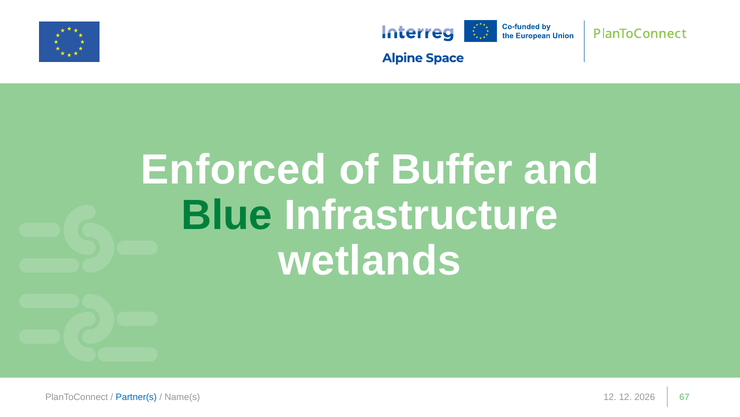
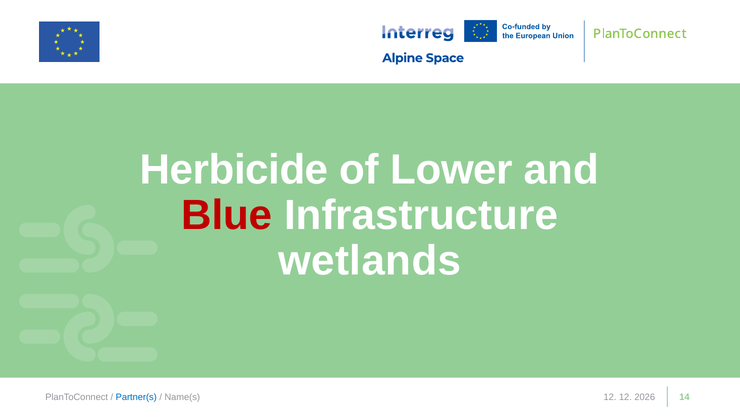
Enforced: Enforced -> Herbicide (234, 169)
Buffer: Buffer -> Lower (452, 169)
Blue colour: green -> red (227, 215)
67: 67 -> 14 (684, 397)
